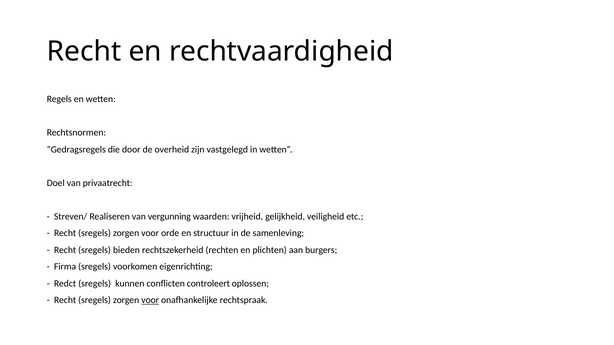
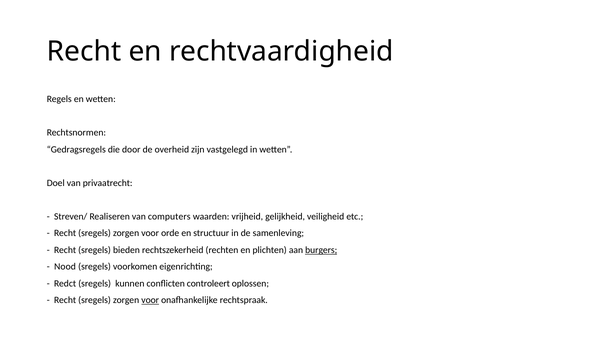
vergunning: vergunning -> computers (169, 217)
burgers underline: none -> present (321, 250)
Firma: Firma -> Nood (65, 267)
